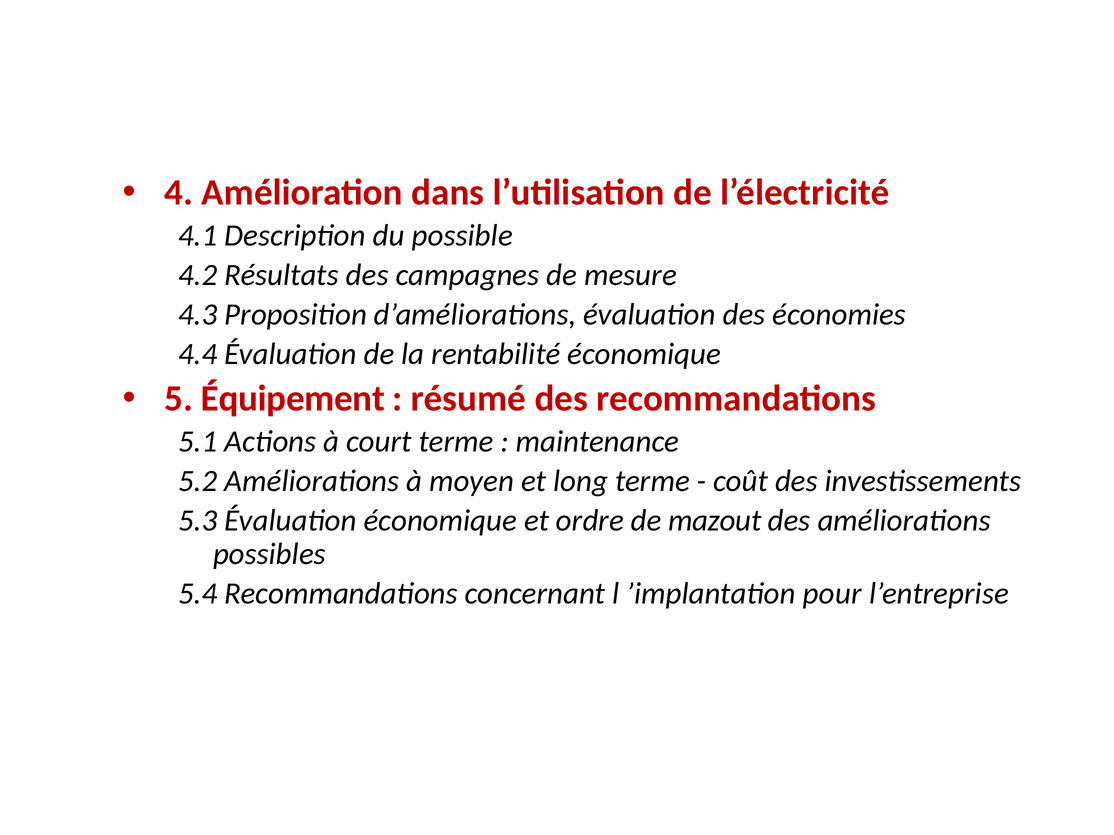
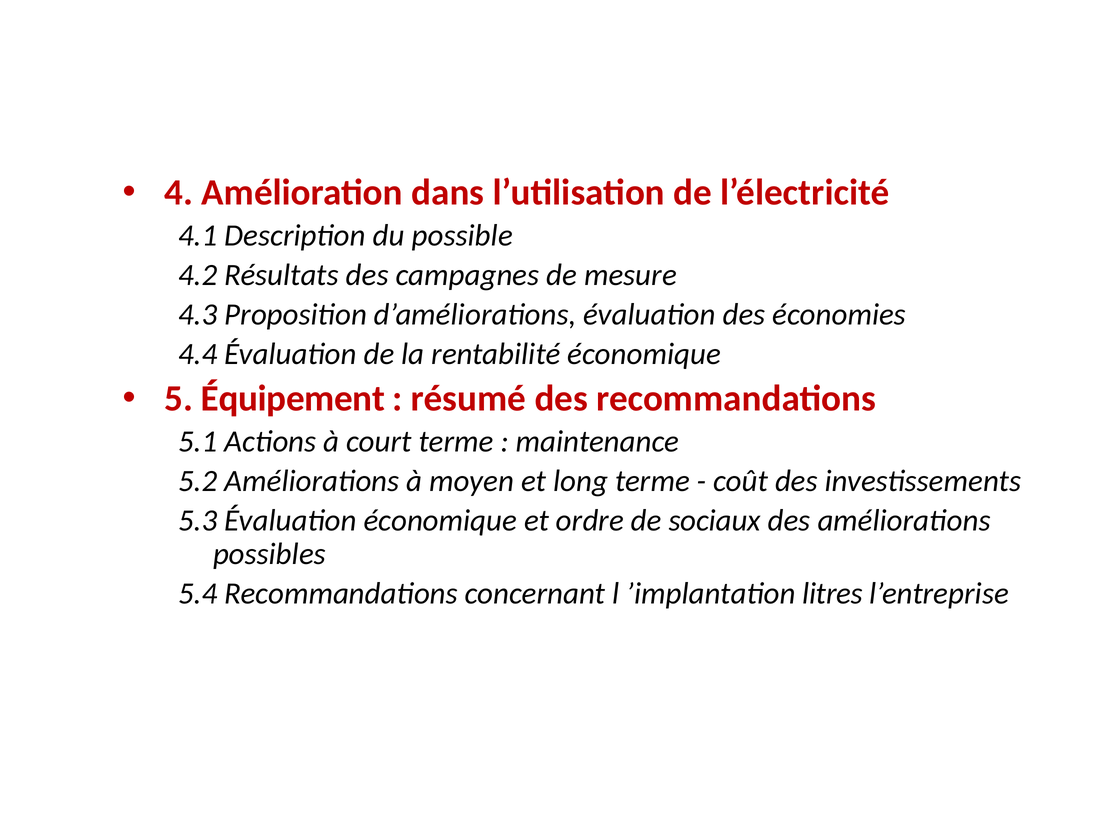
mazout: mazout -> sociaux (715, 521)
pour: pour -> litres (833, 594)
